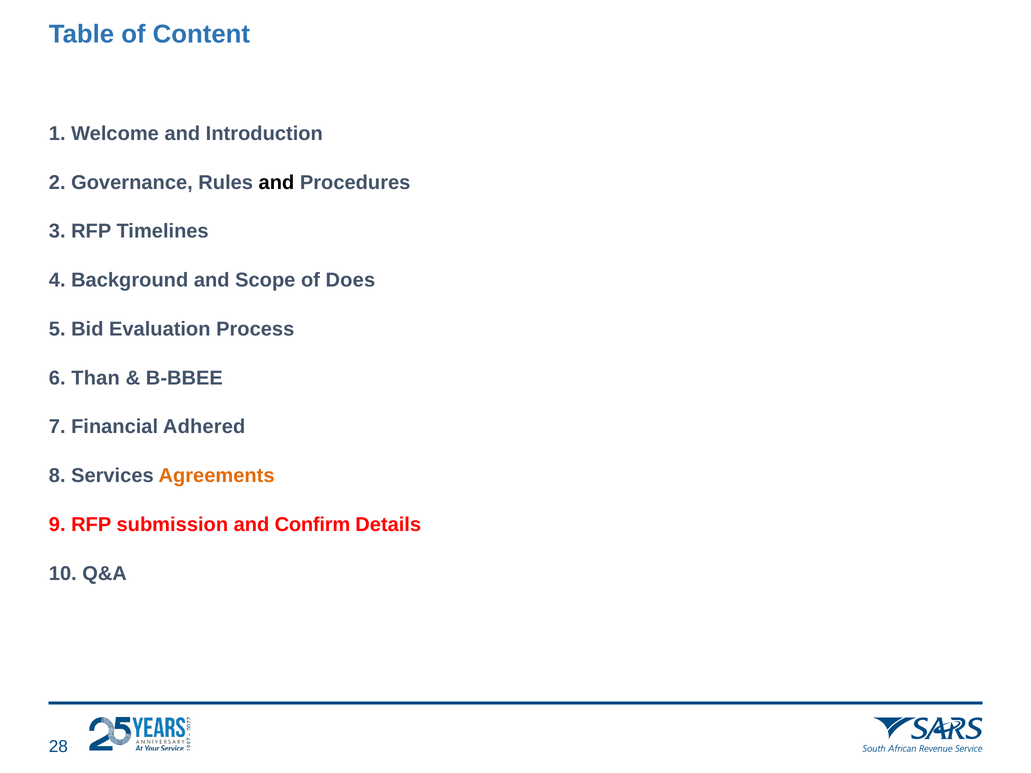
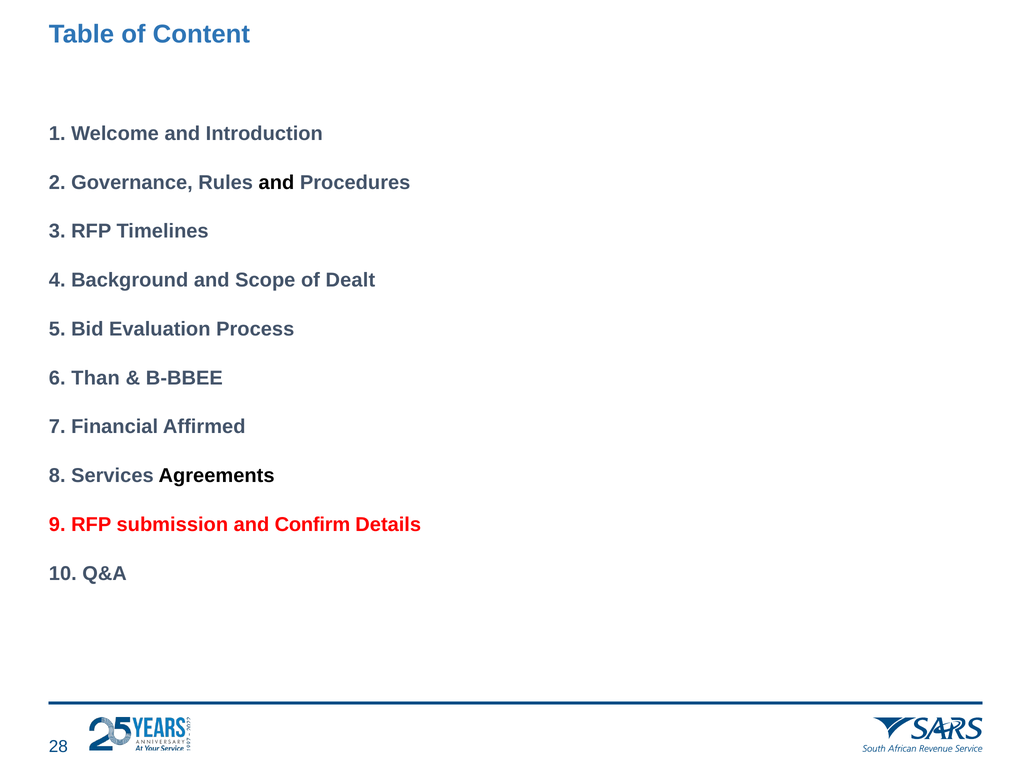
Does: Does -> Dealt (350, 280)
Adhered: Adhered -> Affirmed (204, 427)
Agreements colour: orange -> black (217, 476)
